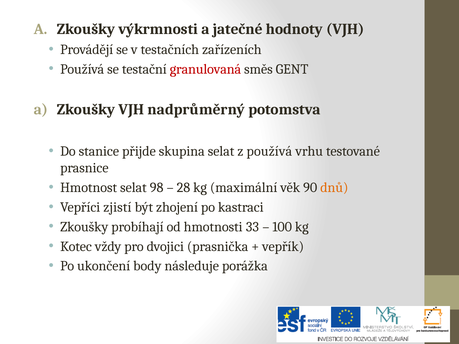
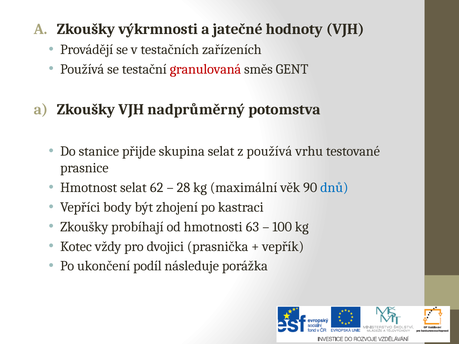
98: 98 -> 62 (157, 188)
dnů colour: orange -> blue (334, 188)
zjistí: zjistí -> body (117, 207)
33: 33 -> 63 (252, 227)
body: body -> podíl (147, 266)
